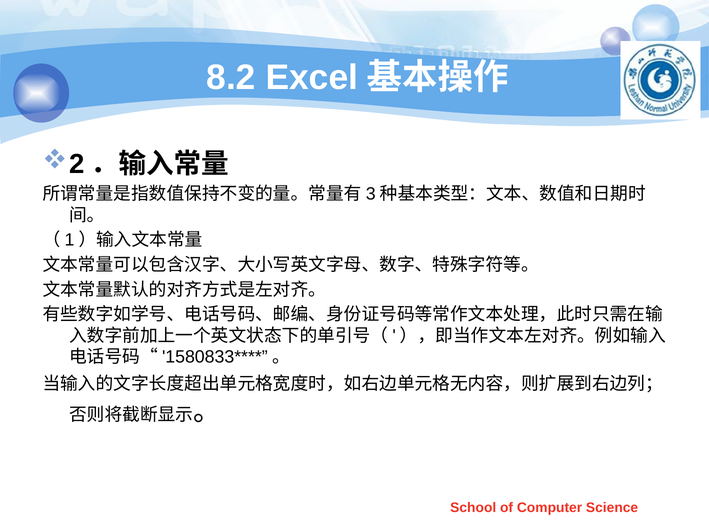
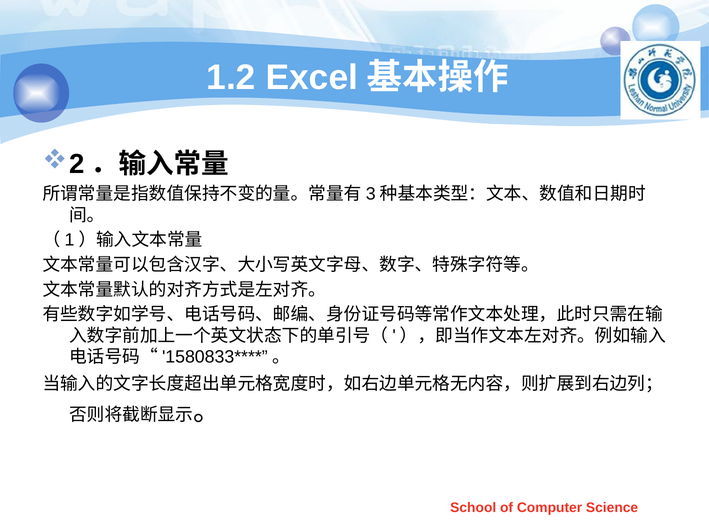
8.2: 8.2 -> 1.2 (231, 77)
